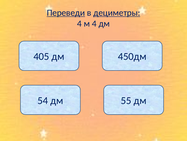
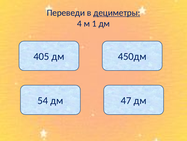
Переведи underline: present -> none (66, 13)
м 4: 4 -> 1 (94, 24)
55: 55 -> 47 (126, 100)
